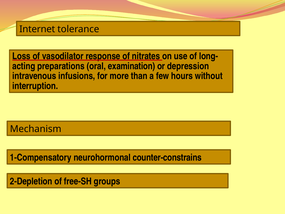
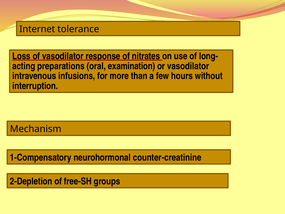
or depression: depression -> vasodilator (188, 66)
counter-constrains: counter-constrains -> counter-creatinine (167, 157)
